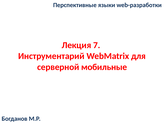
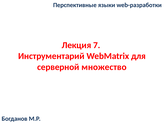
мобильные: мобильные -> множество (104, 67)
